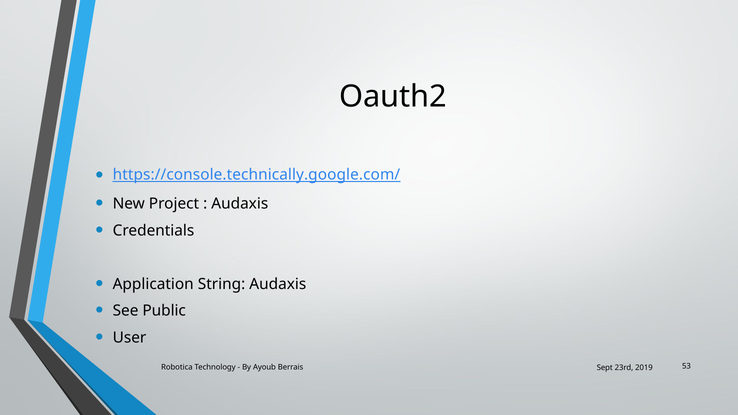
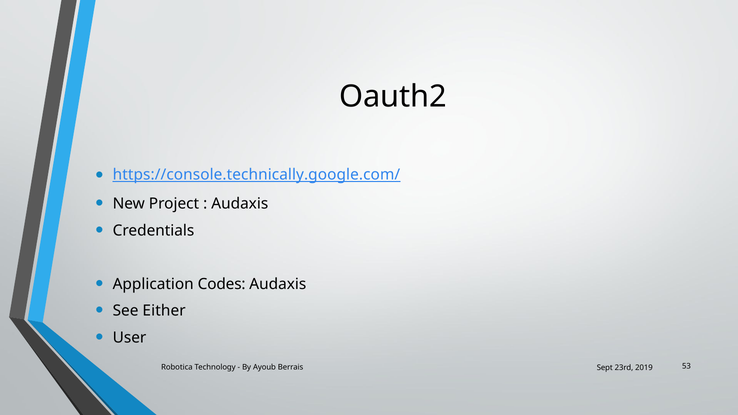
String: String -> Codes (222, 284)
Public: Public -> Either (164, 311)
